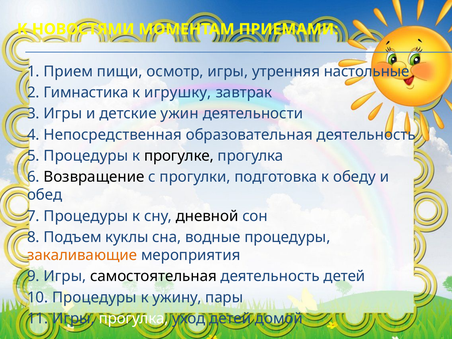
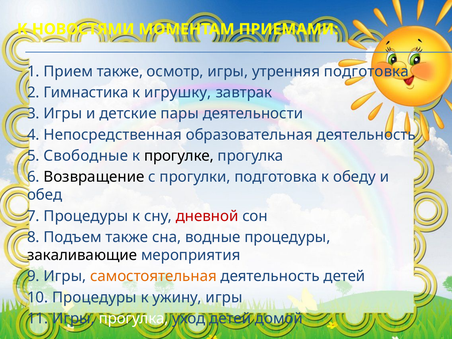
Прием пищи: пищи -> также (120, 71)
утренняя настольные: настольные -> подготовка (366, 71)
ужин: ужин -> пары (180, 114)
5 Процедуры: Процедуры -> Свободные (86, 156)
дневной colour: black -> red (207, 216)
Подъем куклы: куклы -> также (127, 237)
закаливающие colour: orange -> black (82, 255)
самостоятельная colour: black -> orange (153, 276)
ужину пары: пары -> игры (224, 297)
